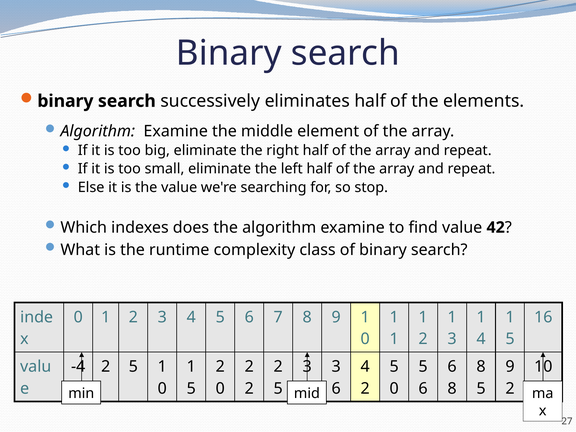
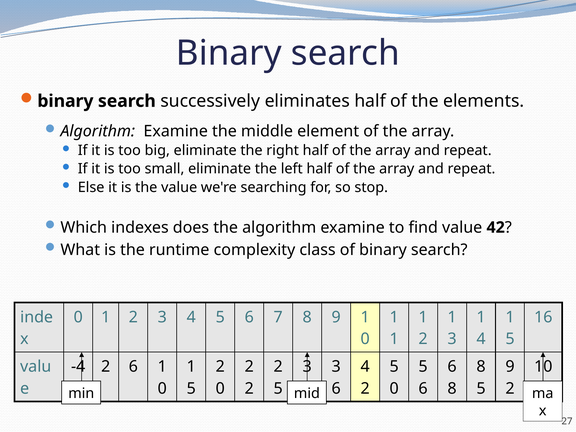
-4 2 5: 5 -> 6 (133, 367)
